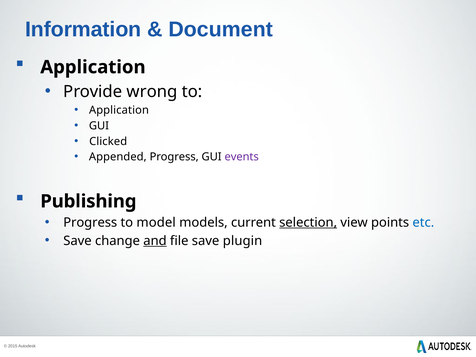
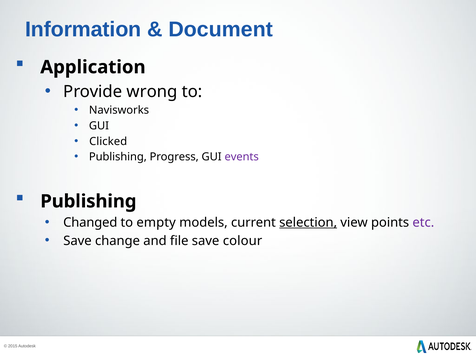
Application: Application -> Navisworks (119, 110)
Appended: Appended -> Publishing (118, 157)
Progress: Progress -> Changed (90, 222)
model: model -> empty (156, 222)
etc colour: blue -> purple (423, 222)
and underline: present -> none (155, 241)
plugin: plugin -> colour (243, 241)
